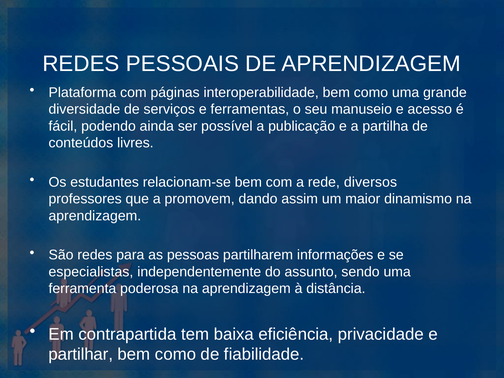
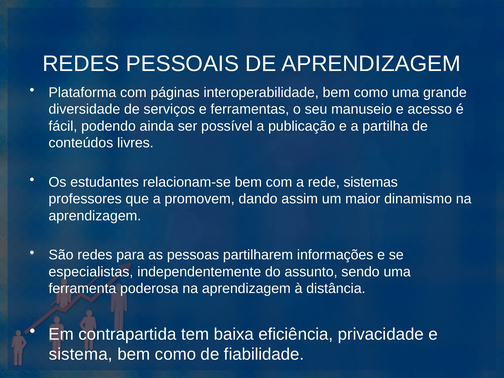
diversos: diversos -> sistemas (371, 182)
partilhar: partilhar -> sistema (81, 354)
